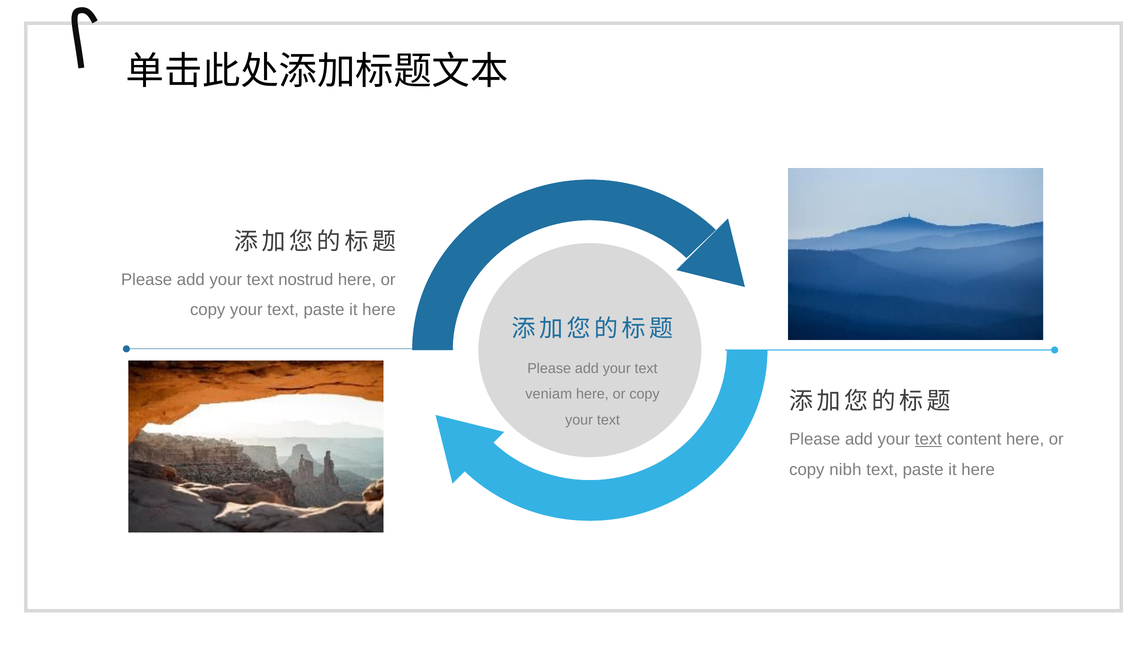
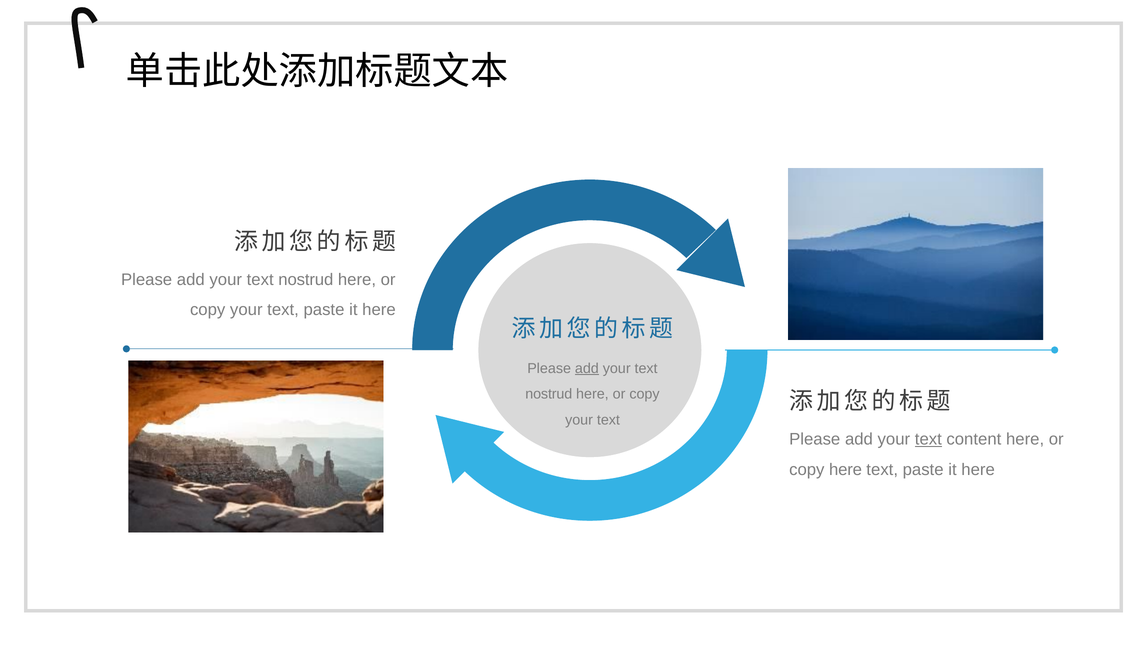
add underline: none -> present (587, 368)
veniam: veniam -> nostrud (549, 394)
copy nibh: nibh -> here (846, 470)
